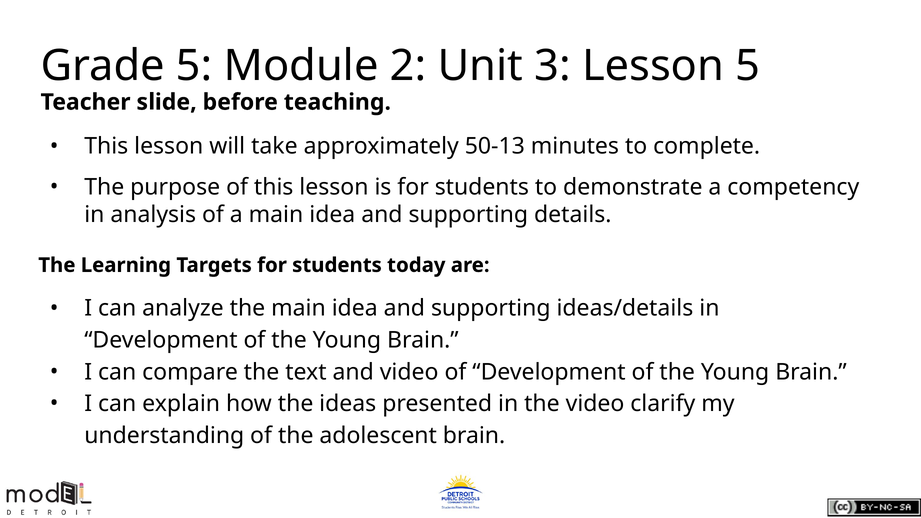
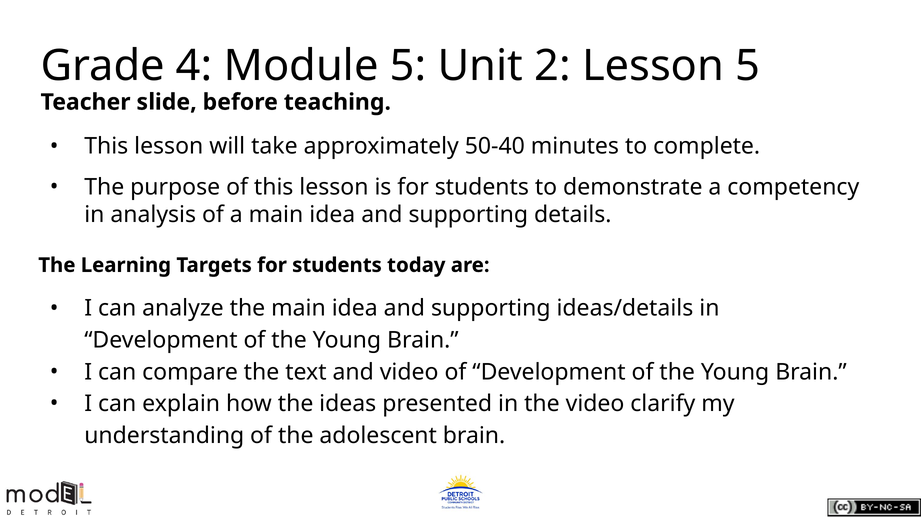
Grade 5: 5 -> 4 (194, 66)
Module 2: 2 -> 5 (408, 66)
3: 3 -> 2 (553, 66)
50-13: 50-13 -> 50-40 (495, 146)
